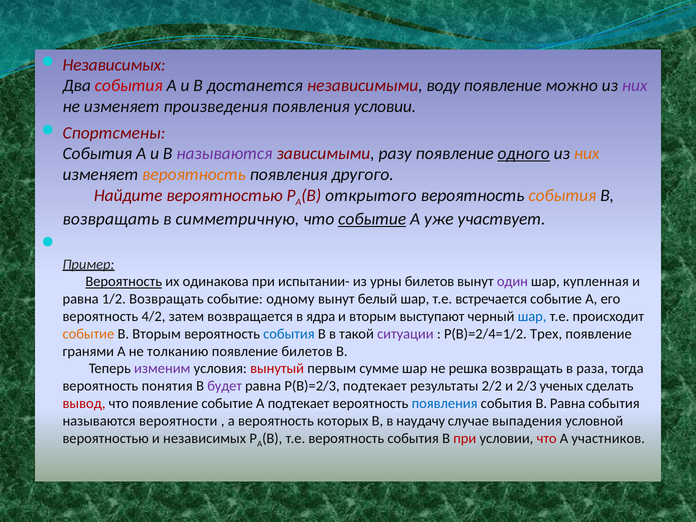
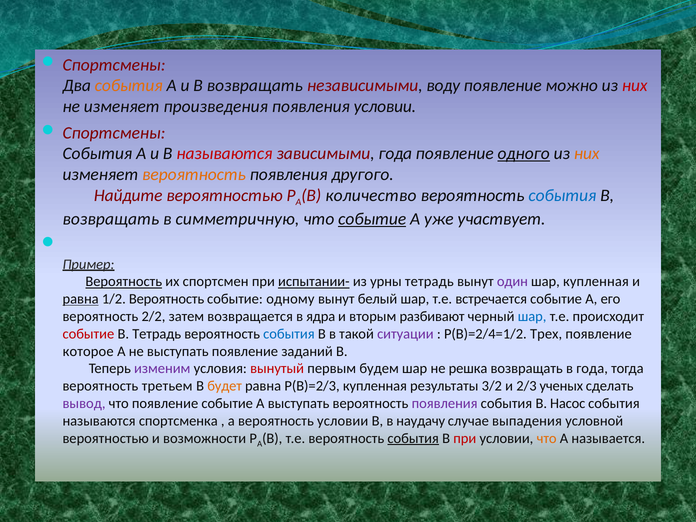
Независимых: Независимых -> Спортсмены (114, 65)
события colour: red -> orange (129, 86)
и В достанется: достанется -> возвращать (255, 86)
них colour: purple -> red (635, 86)
называются colour: purple -> red (224, 154)
зависимыми разу: разу -> года (395, 154)
открытого: открытого -> количество (371, 195)
события colour: orange -> blue (562, 195)
одинакова: одинакова -> спортсмен (216, 282)
испытании- underline: none -> present (314, 282)
урны билетов: билетов -> тетрадь (429, 282)
равна underline: none -> present (81, 299)
1/2 Возвращать: Возвращать -> Вероятность (167, 299)
4/2: 4/2 -> 2/2 (153, 316)
выступают: выступают -> разбивают (432, 316)
событие colour: orange -> red (88, 334)
В Вторым: Вторым -> Тетрадь (157, 334)
гранями: гранями -> которое (88, 351)
не толканию: толканию -> выступать (178, 351)
появление билетов: билетов -> заданий (307, 351)
сумме: сумме -> будем (379, 369)
в раза: раза -> года (592, 369)
понятия: понятия -> третьем (167, 386)
будет colour: purple -> orange (225, 386)
Р(В)=2/3 подтекает: подтекает -> купленная (375, 386)
2/2: 2/2 -> 3/2 (492, 386)
вывод colour: red -> purple (84, 403)
А подтекает: подтекает -> выступать (299, 403)
появления colour: blue -> purple (445, 403)
В Равна: Равна -> Насос (568, 403)
вероятности: вероятности -> спортсменка (178, 421)
вероятность которых: которых -> условии (343, 421)
и независимых: независимых -> возможности (205, 438)
события underline: none -> present (413, 438)
что colour: red -> orange (547, 438)
участников: участников -> называется (608, 438)
